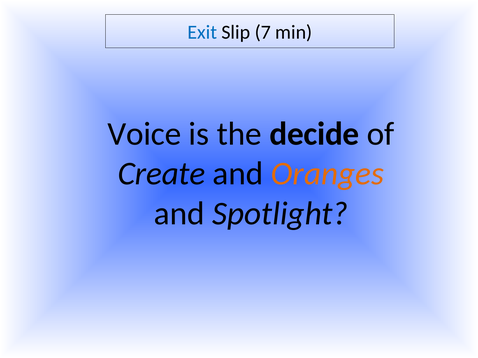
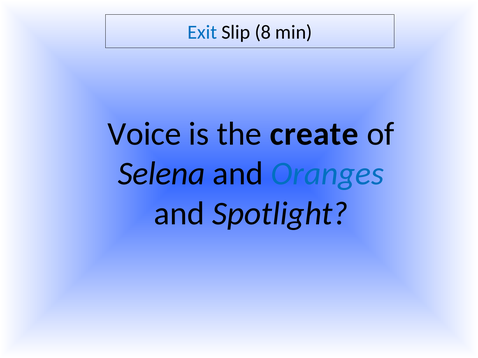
7: 7 -> 8 (263, 32)
decide: decide -> create (314, 134)
Create: Create -> Selena (162, 174)
Oranges colour: orange -> blue (327, 174)
